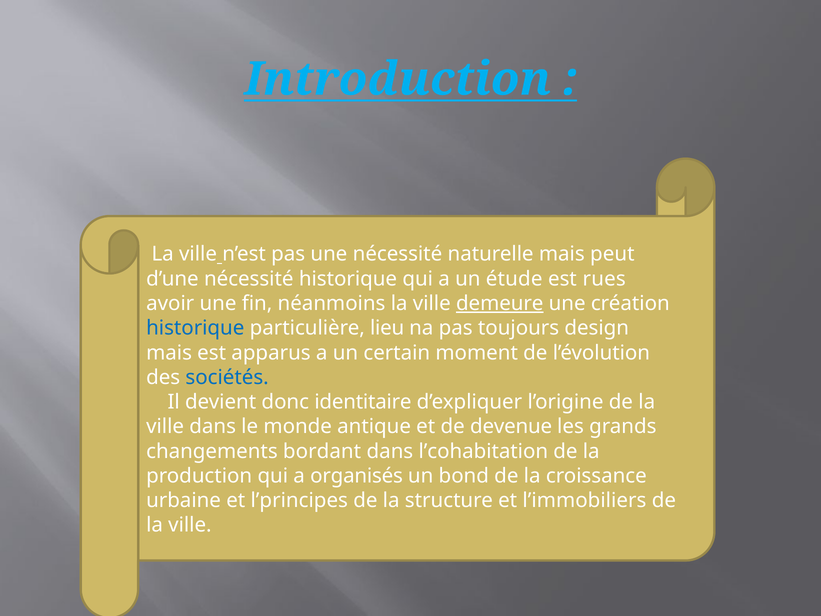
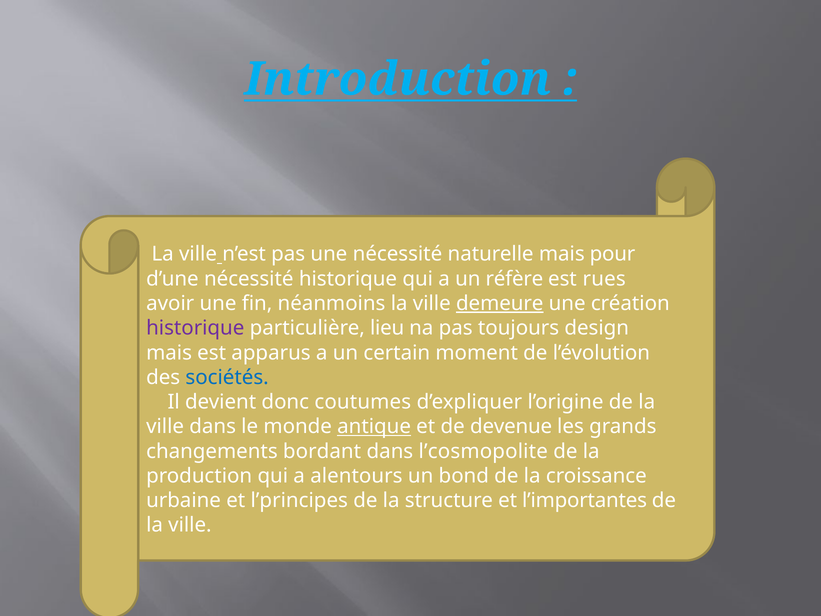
peut: peut -> pour (612, 254)
étude: étude -> réfère (514, 279)
historique colour: blue -> purple (195, 328)
identitaire: identitaire -> coutumes (363, 402)
antique underline: none -> present (374, 426)
l’cohabitation: l’cohabitation -> l’cosmopolite (483, 451)
organisés: organisés -> alentours (356, 476)
l’immobiliers: l’immobiliers -> l’importantes (585, 500)
